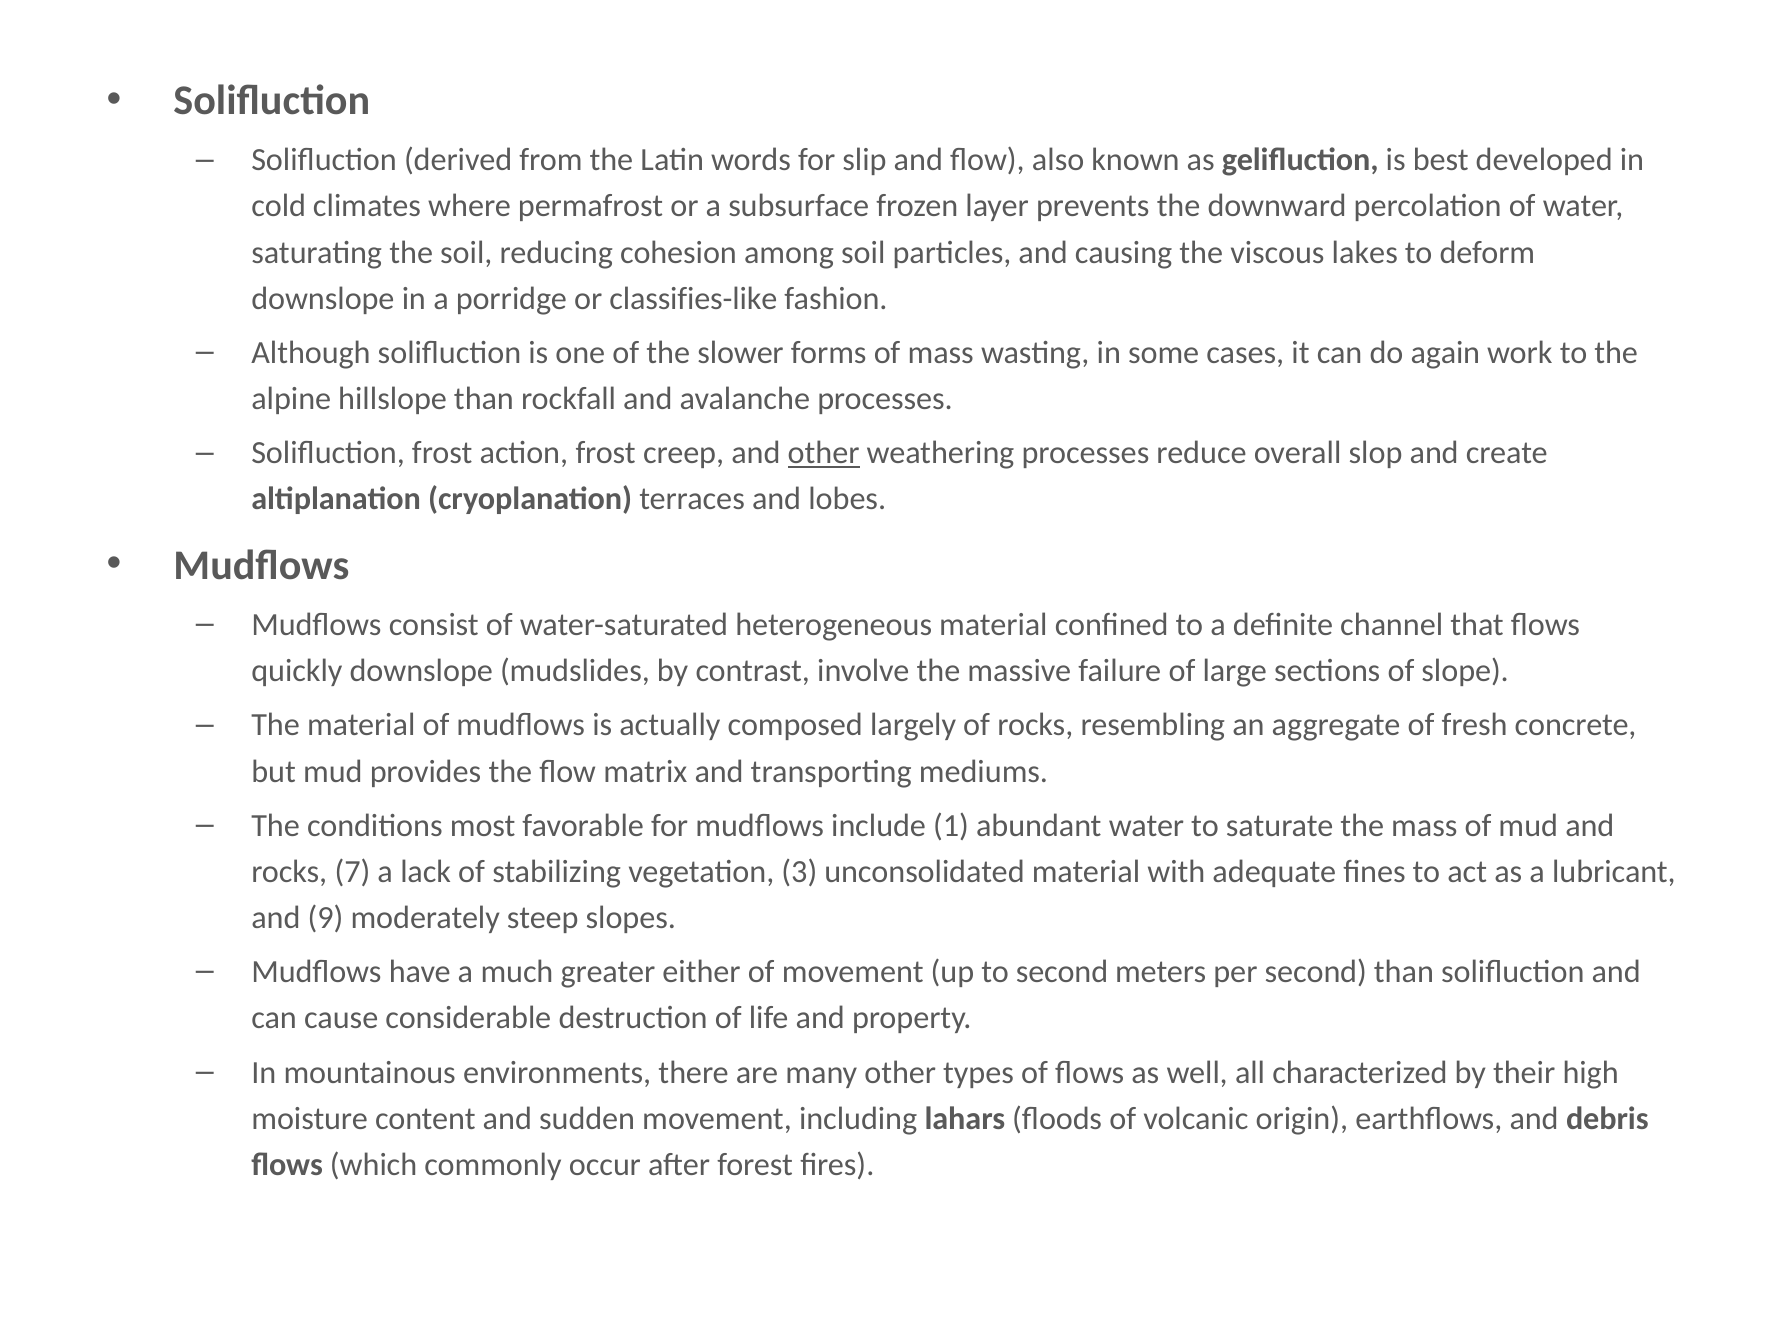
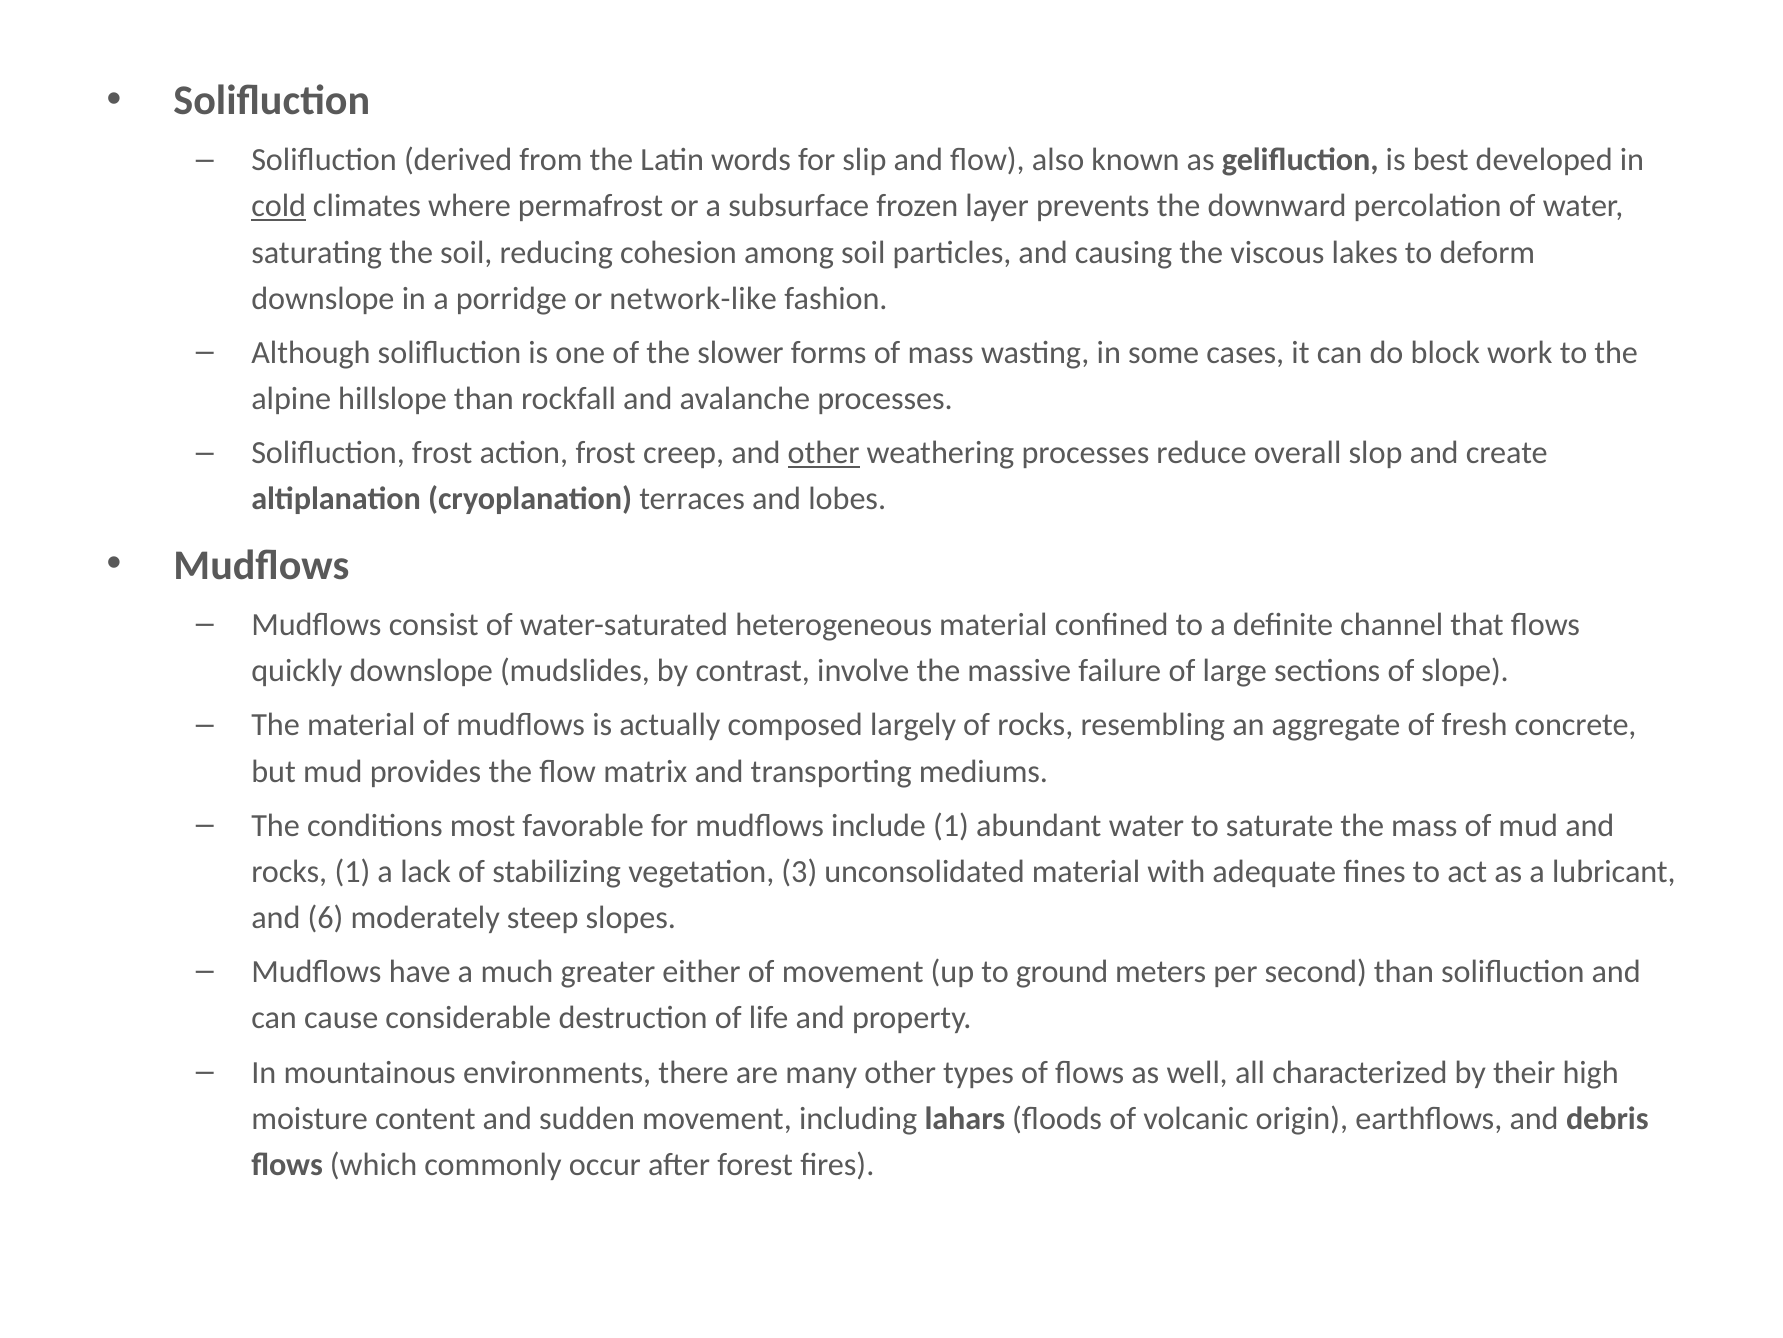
cold underline: none -> present (279, 206)
classifies-like: classifies-like -> network-like (693, 298)
again: again -> block (1445, 353)
rocks 7: 7 -> 1 (352, 871)
9: 9 -> 6 (326, 917)
to second: second -> ground (1062, 972)
